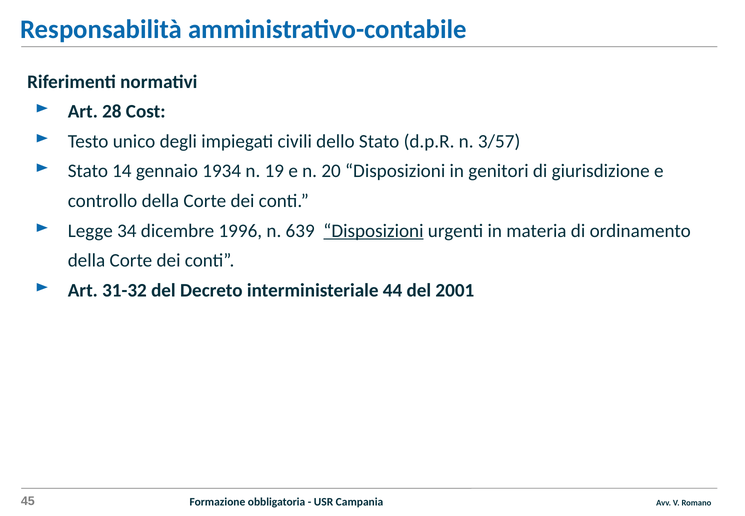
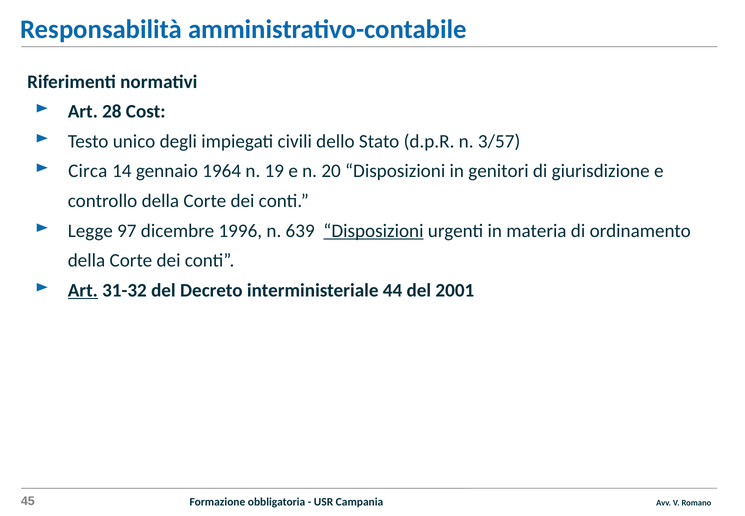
Stato: Stato -> Circa (88, 171)
1934: 1934 -> 1964 (222, 171)
34: 34 -> 97 (127, 231)
Art underline: none -> present (83, 290)
